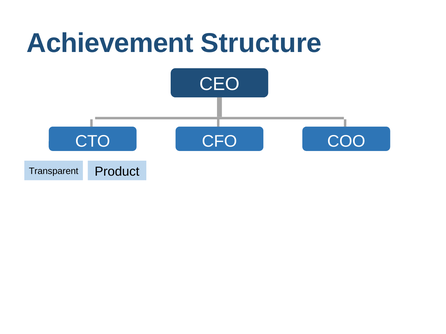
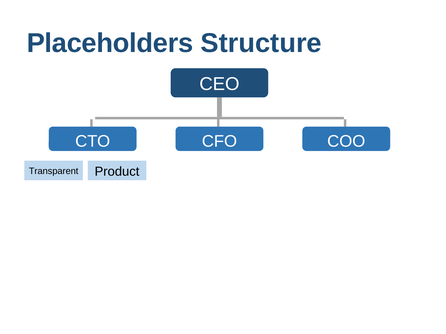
Achievement: Achievement -> Placeholders (110, 43)
